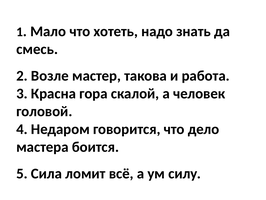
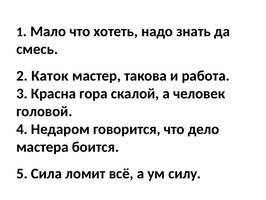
Возле: Возле -> Каток (50, 76)
